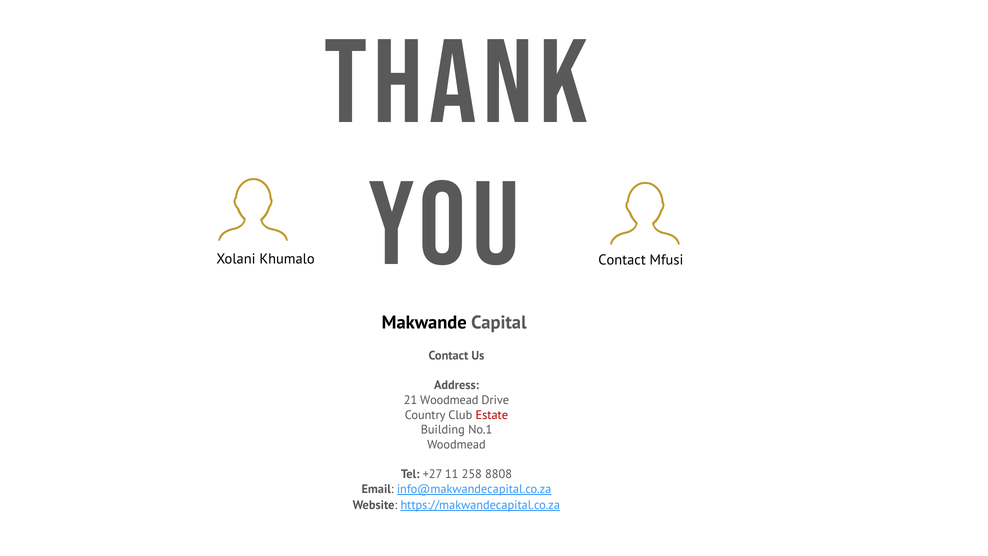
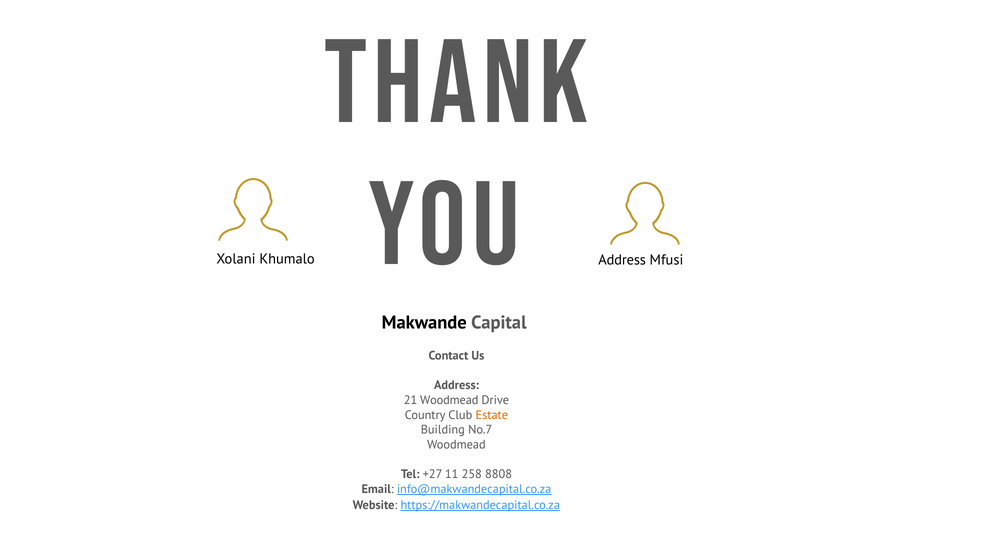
Khumalo Contact: Contact -> Address (622, 260)
Estate colour: red -> orange (492, 415)
No.1: No.1 -> No.7 (480, 430)
